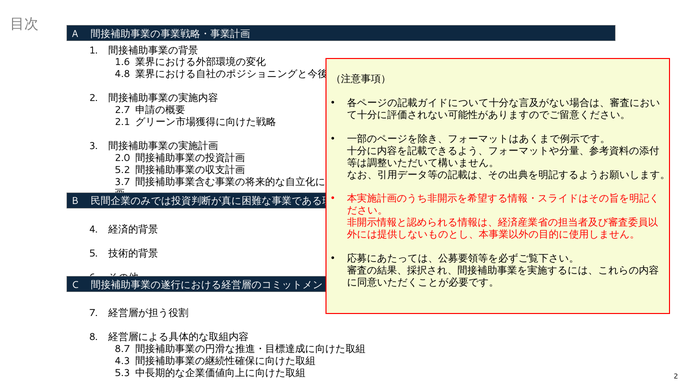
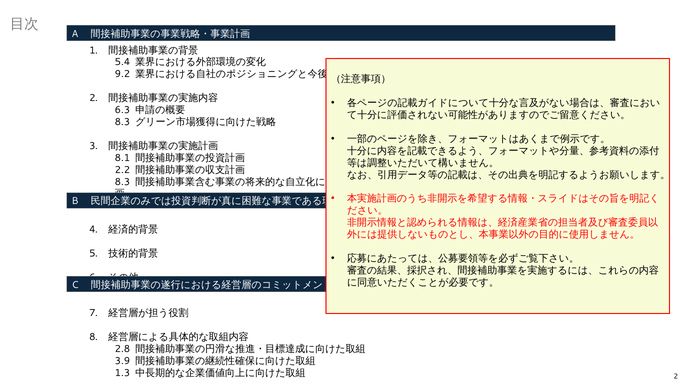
1.6: 1.6 -> 5.4 (122, 62)
4.8: 4.8 -> 9.2 (122, 74)
2.7: 2.7 -> 6.3 (122, 110)
2.1: 2.1 -> 8.3 (122, 122)
2.0: 2.0 -> 8.1 (122, 158)
5.2: 5.2 -> 2.2 (122, 170)
3.7: 3.7 -> 8.3 (122, 182)
8.7: 8.7 -> 2.8 (122, 349)
4.3: 4.3 -> 3.9 (122, 361)
5.3: 5.3 -> 1.3 (122, 373)
